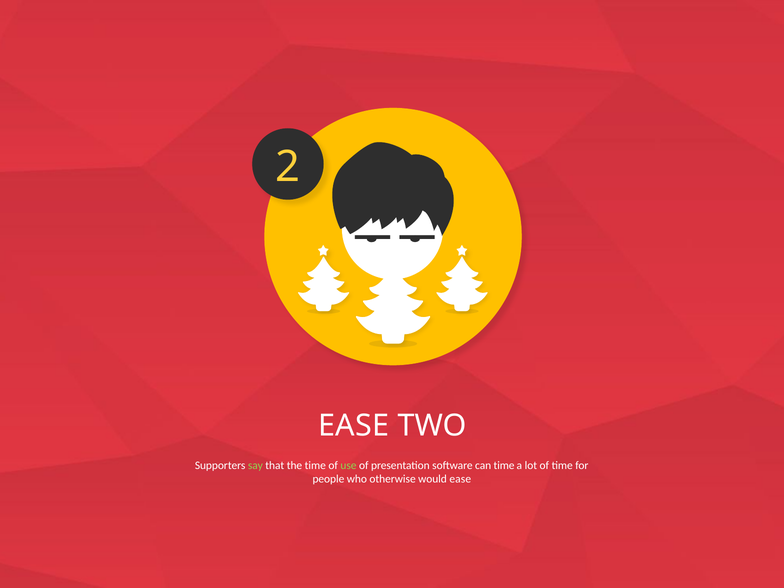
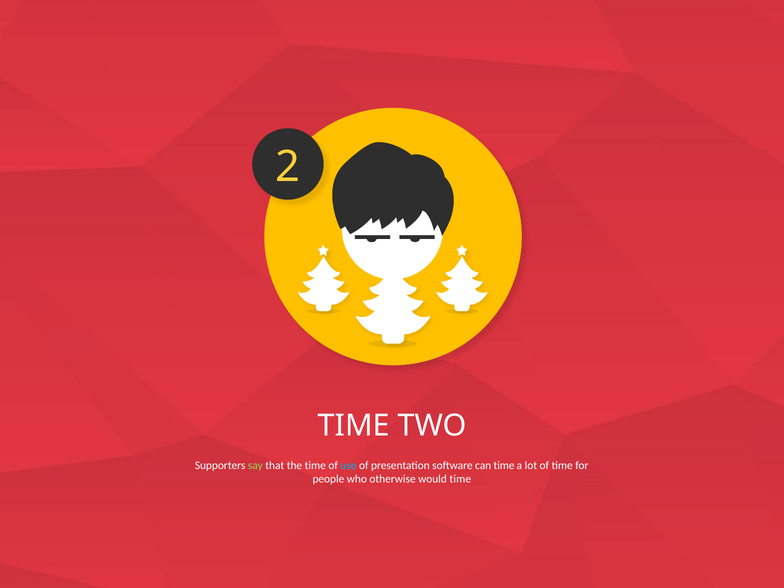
EASE: EASE -> TIME (354, 426)
use colour: light green -> light blue (348, 465)
would ease: ease -> time (460, 479)
